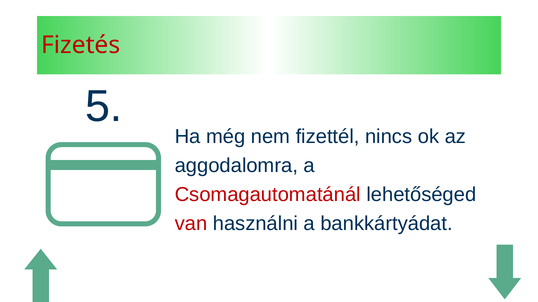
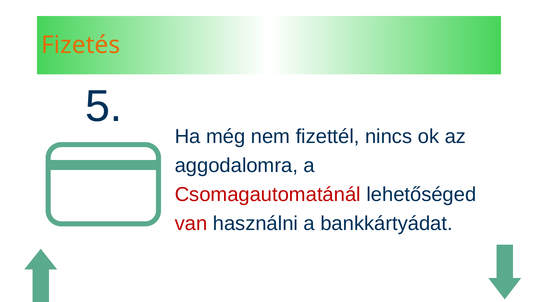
Fizetés colour: red -> orange (81, 45)
